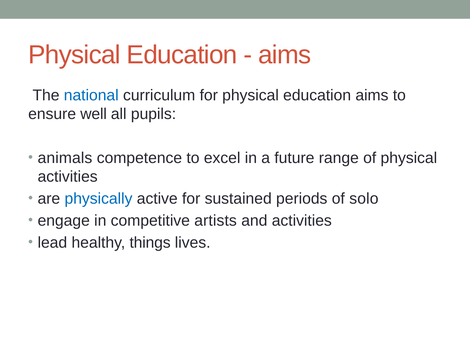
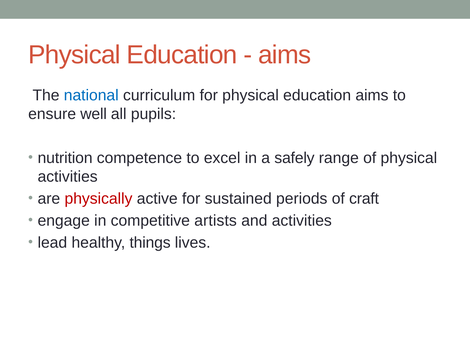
animals: animals -> nutrition (65, 158)
future: future -> safely (294, 158)
physically colour: blue -> red (98, 198)
solo: solo -> craft (364, 198)
